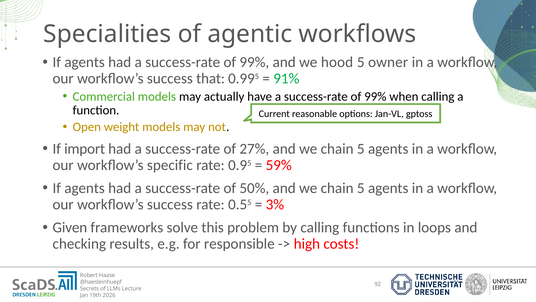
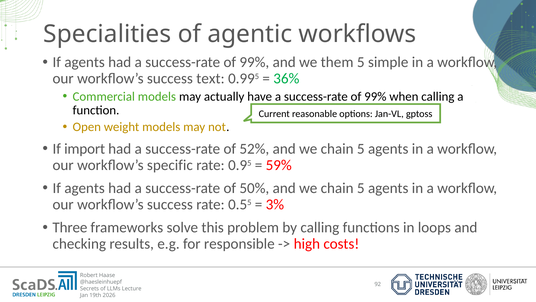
hood: hood -> them (337, 62)
owner: owner -> simple (388, 62)
that: that -> text (210, 78)
91%: 91% -> 36% (286, 78)
27%: 27% -> 52% (254, 149)
Given: Given -> Three (70, 227)
